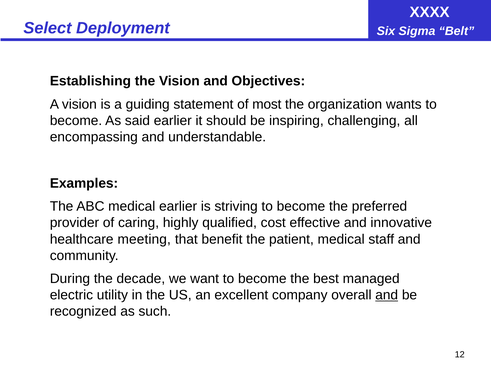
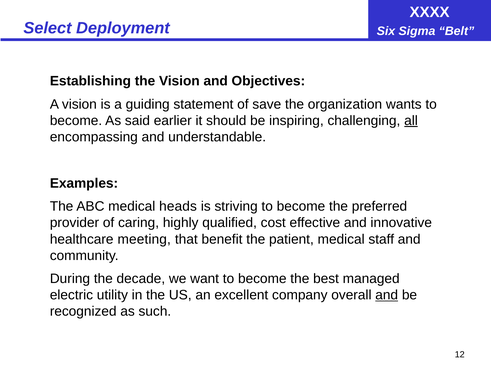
most: most -> save (267, 104)
all underline: none -> present (411, 121)
medical earlier: earlier -> heads (178, 207)
